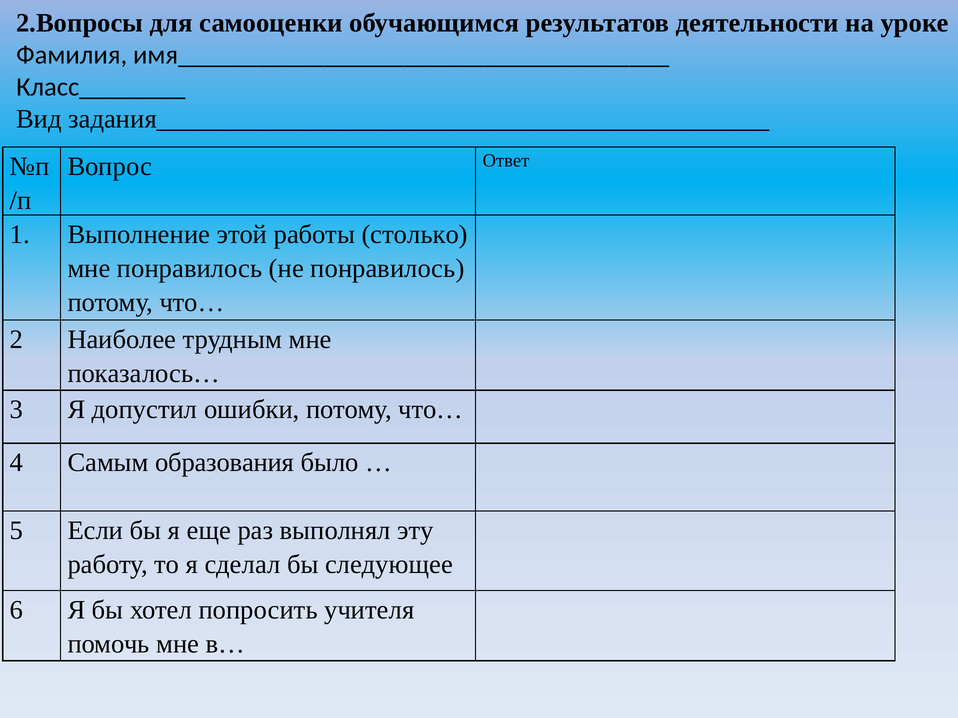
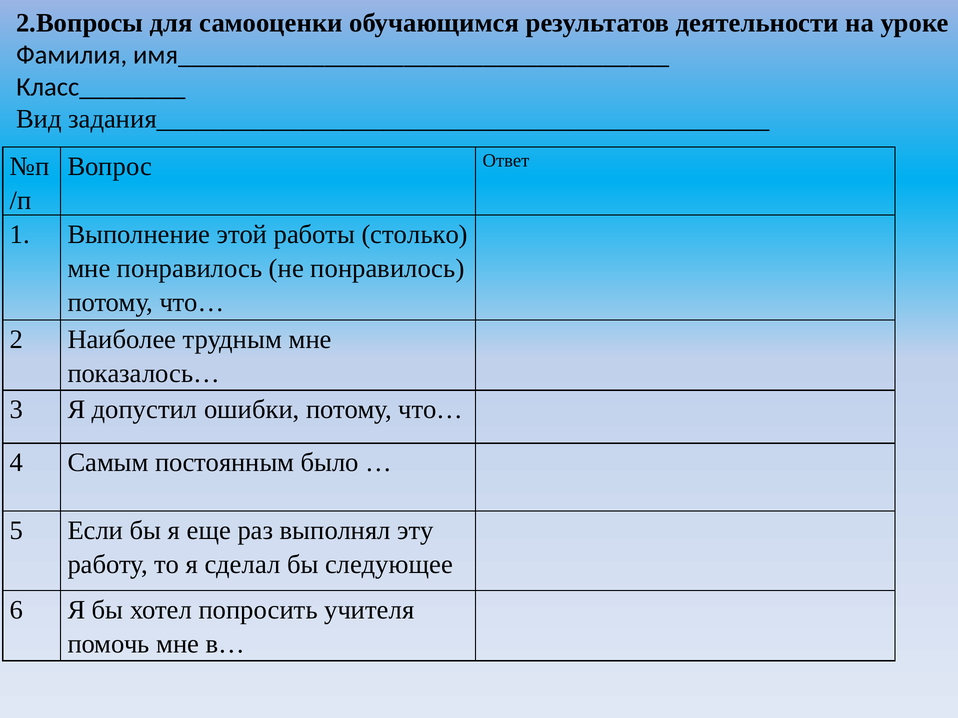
образования: образования -> постоянным (225, 463)
